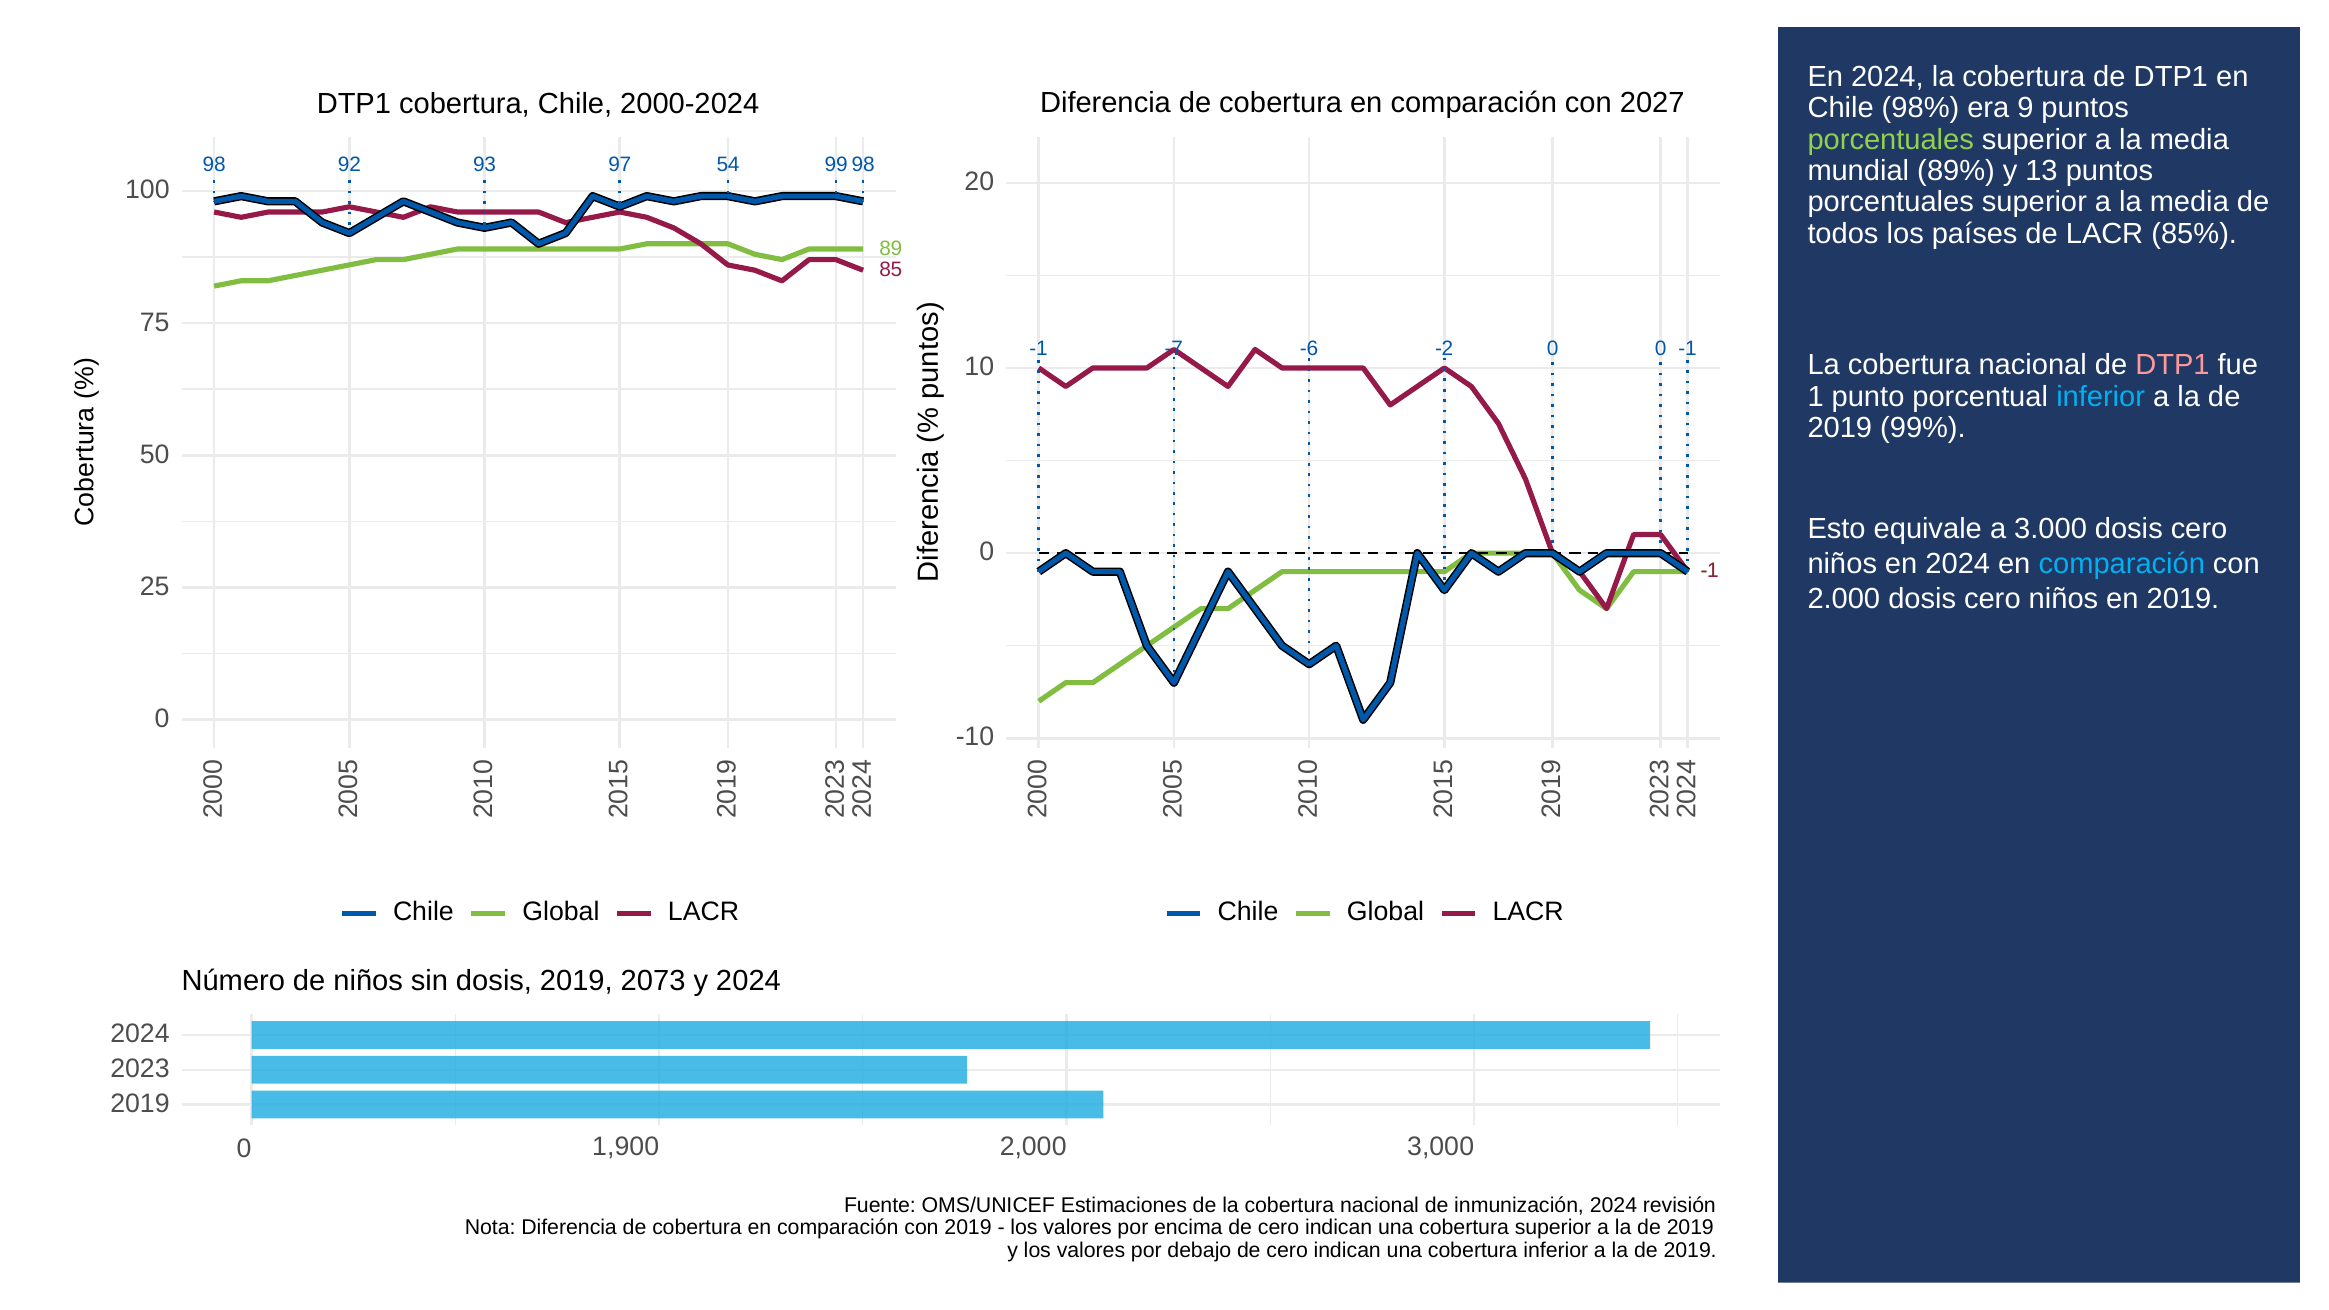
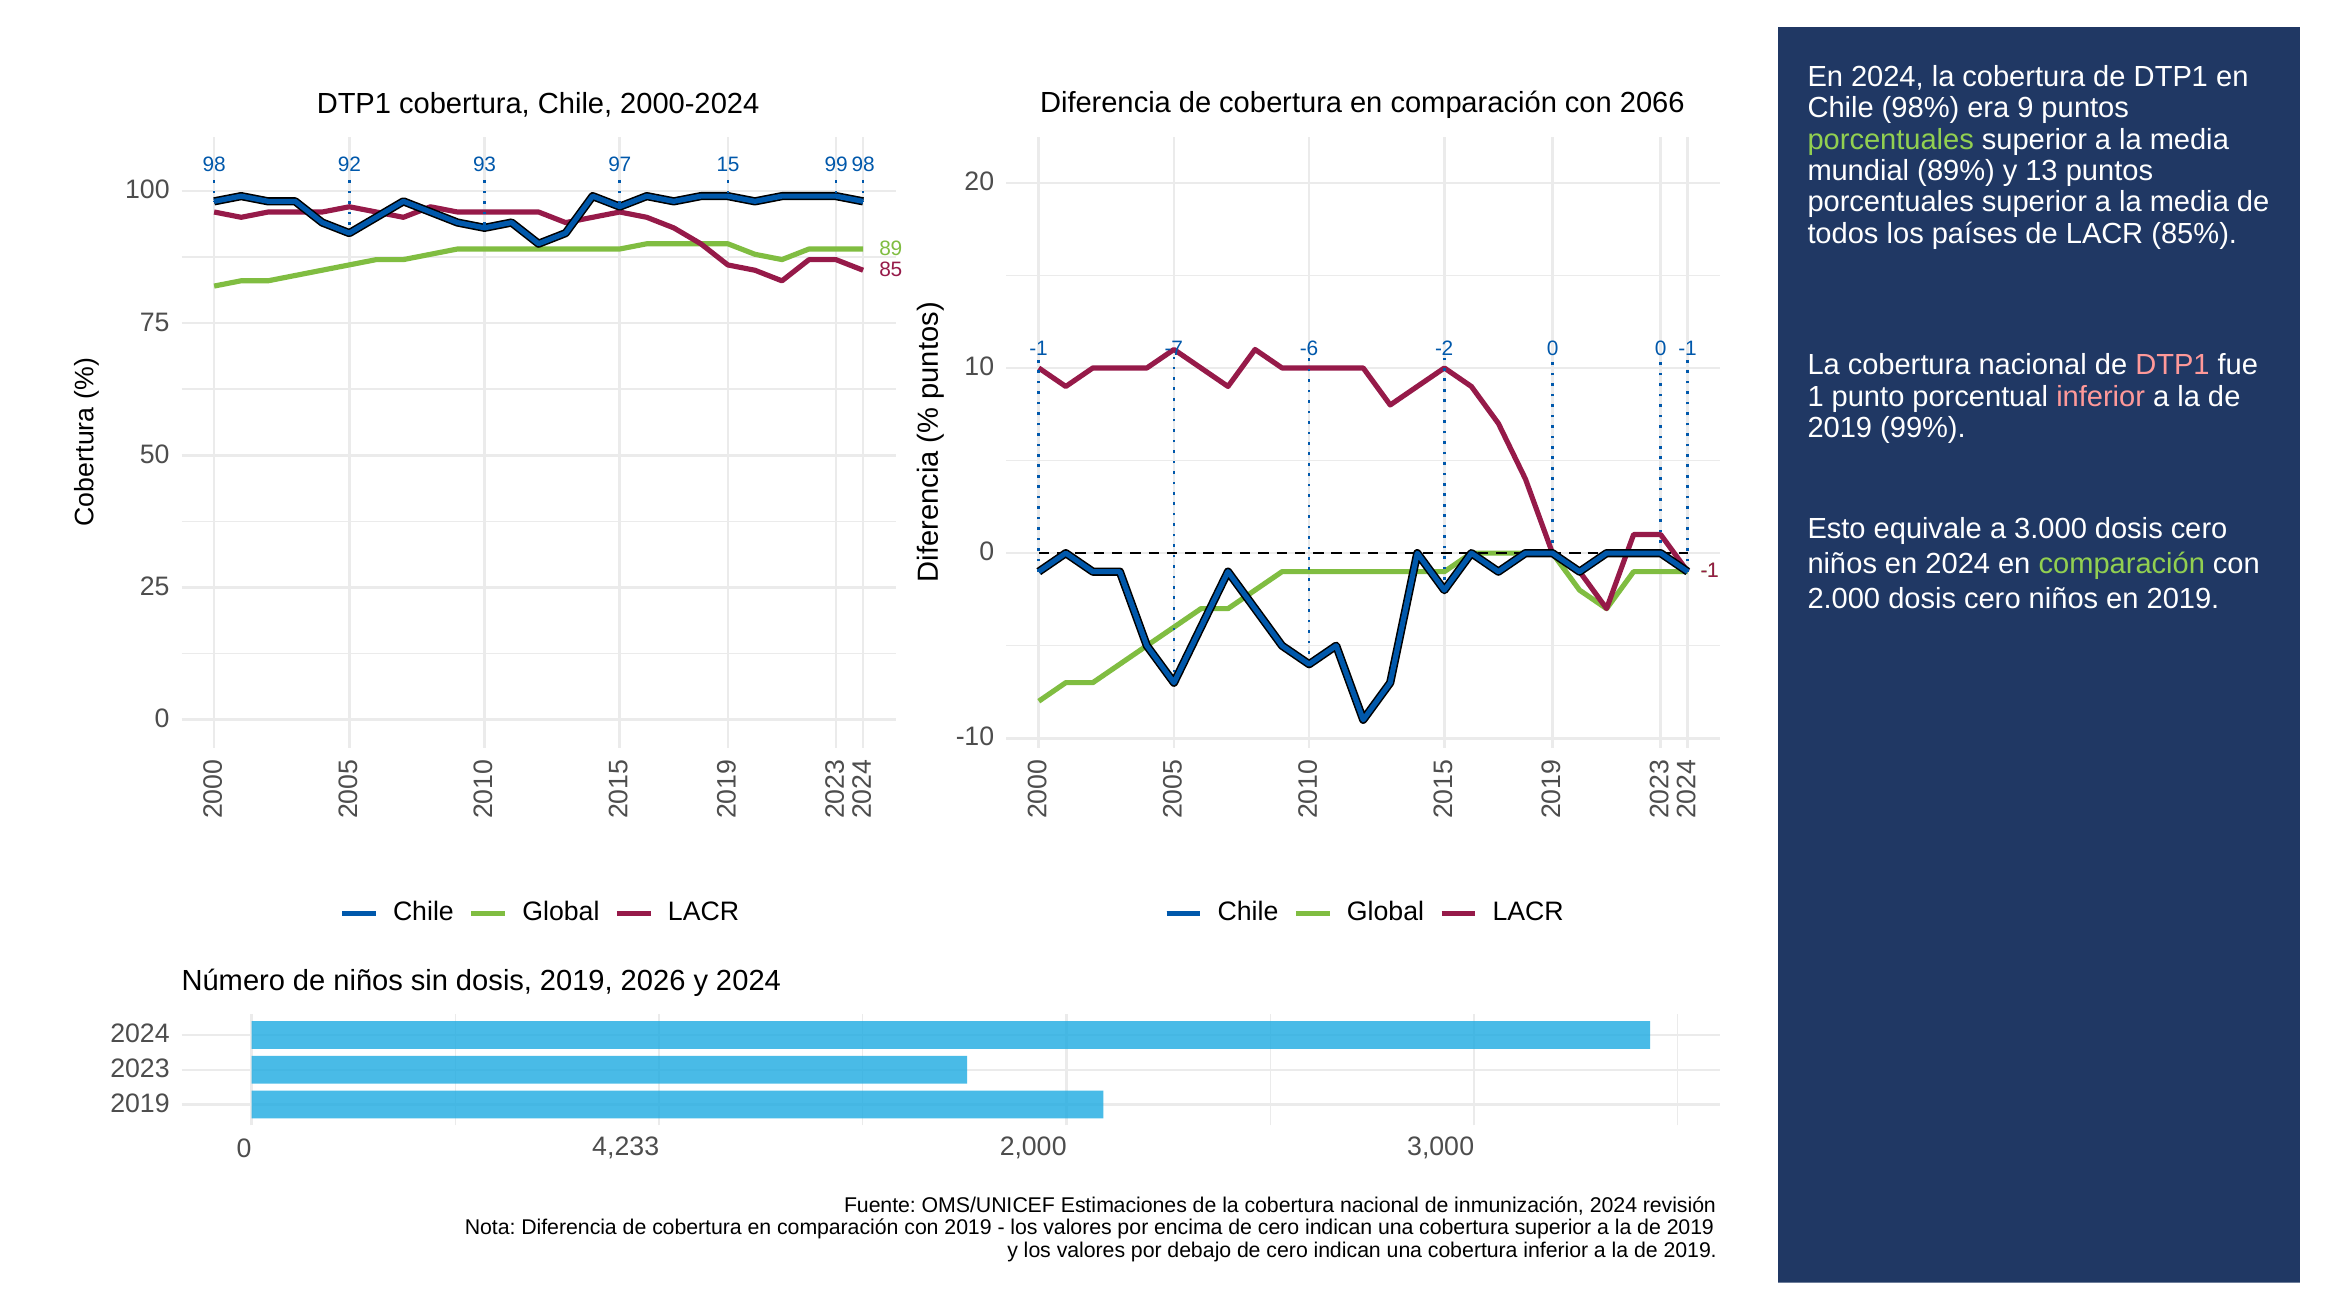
2027: 2027 -> 2066 (1652, 103)
54: 54 -> 15 (728, 165)
inferior colour: light blue -> pink (2101, 397)
comparación colour: light blue -> light green (2122, 564)
2073: 2073 -> 2026 (653, 980)
1,900: 1,900 -> 4,233 (626, 1147)
